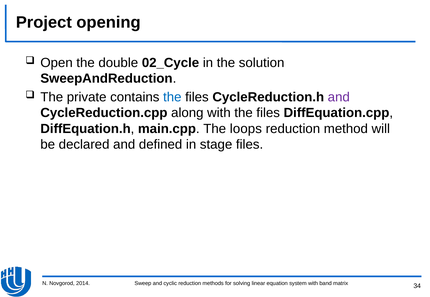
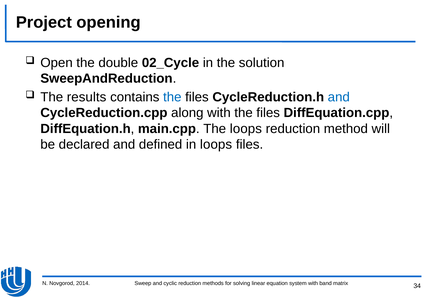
private: private -> results (87, 97)
and colour: purple -> blue (339, 97)
in stage: stage -> loops (216, 145)
